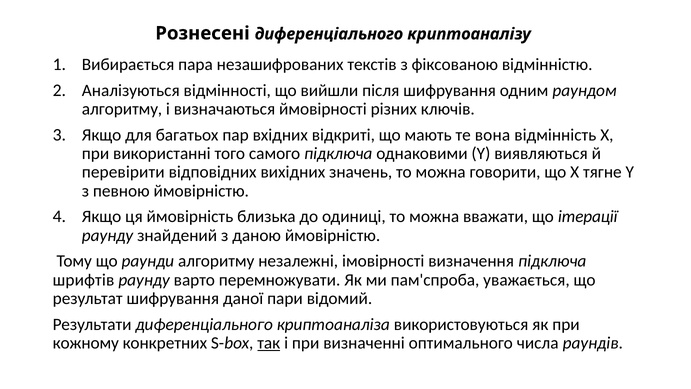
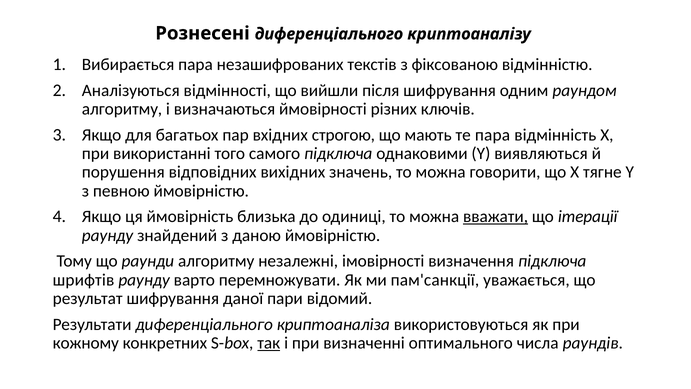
відкриті: відкриті -> строгою (343, 135)
те вона: вона -> пара (492, 135)
перевірити: перевірити -> порушення (123, 172)
вважати underline: none -> present (496, 217)
пам'спроба: пам'спроба -> пам'санкції (435, 280)
